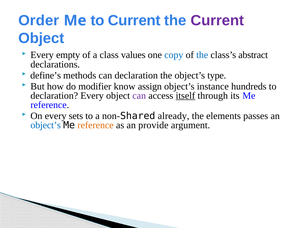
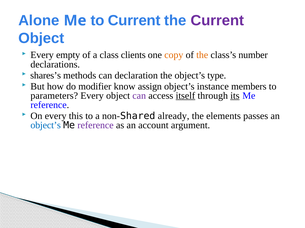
Order: Order -> Alone (39, 21)
values: values -> clients (133, 55)
copy colour: blue -> orange (174, 55)
the colour: blue -> orange (202, 55)
abstract: abstract -> number (253, 55)
define’s: define’s -> shares’s (46, 76)
hundreds: hundreds -> members (249, 87)
declaration: declaration -> parameters (54, 96)
its underline: none -> present (235, 96)
sets: sets -> this (76, 116)
reference colour: orange -> purple (96, 126)
provide: provide -> account (153, 126)
